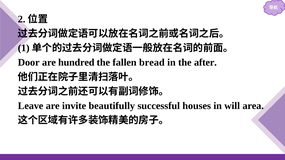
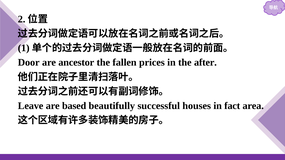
hundred: hundred -> ancestor (76, 63)
bread: bread -> prices (152, 63)
invite: invite -> based (74, 106)
will: will -> fact (232, 106)
